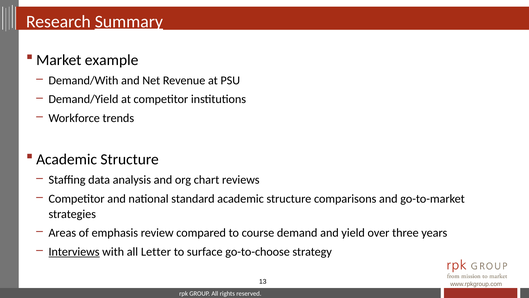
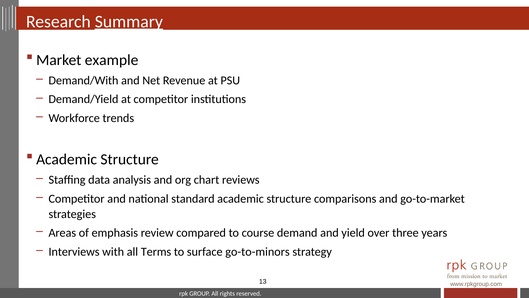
Interviews underline: present -> none (74, 251)
Letter: Letter -> Terms (156, 251)
go-to-choose: go-to-choose -> go-to-minors (258, 251)
